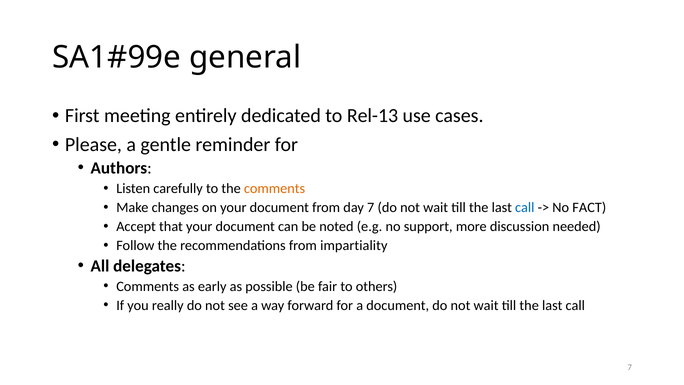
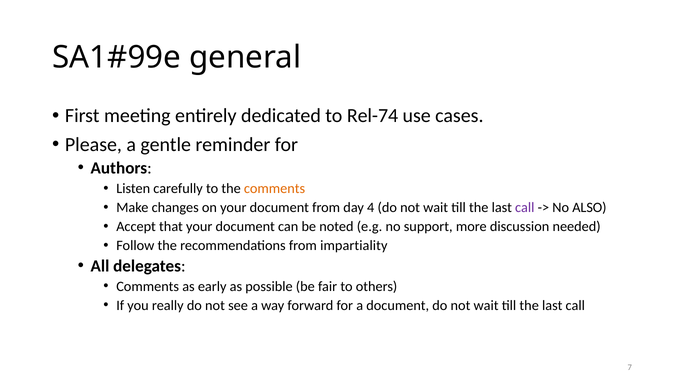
Rel-13: Rel-13 -> Rel-74 (373, 116)
day 7: 7 -> 4 (371, 207)
call colour: blue -> purple (525, 207)
FACT: FACT -> ALSO (589, 207)
